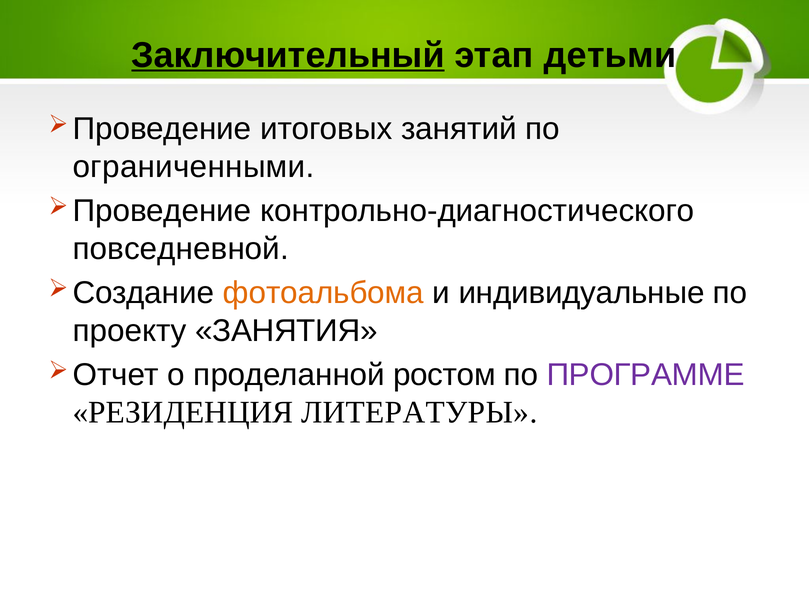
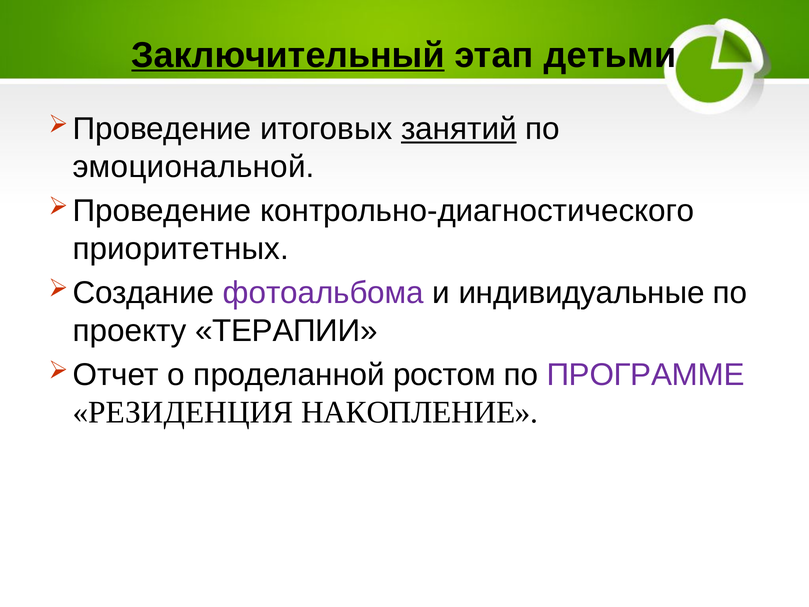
занятий underline: none -> present (459, 129)
ограниченными: ограниченными -> эмоциональной (194, 167)
повседневной: повседневной -> приоритетных (181, 249)
фотоальбома colour: orange -> purple (323, 293)
ЗАНЯТИЯ: ЗАНЯТИЯ -> ТЕРАПИИ (286, 331)
ЛИТЕРАТУРЫ: ЛИТЕРАТУРЫ -> НАКОПЛЕНИЕ (420, 412)
